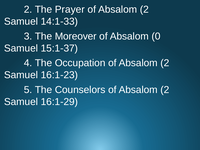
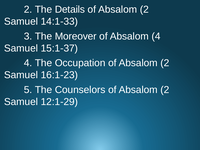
Prayer: Prayer -> Details (70, 9)
Absalom 0: 0 -> 4 (156, 36)
16:1-29: 16:1-29 -> 12:1-29 (59, 102)
